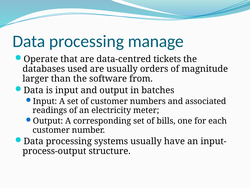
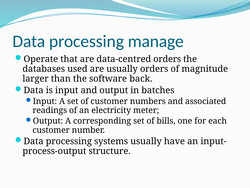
data-centred tickets: tickets -> orders (167, 59)
from: from -> back (141, 78)
